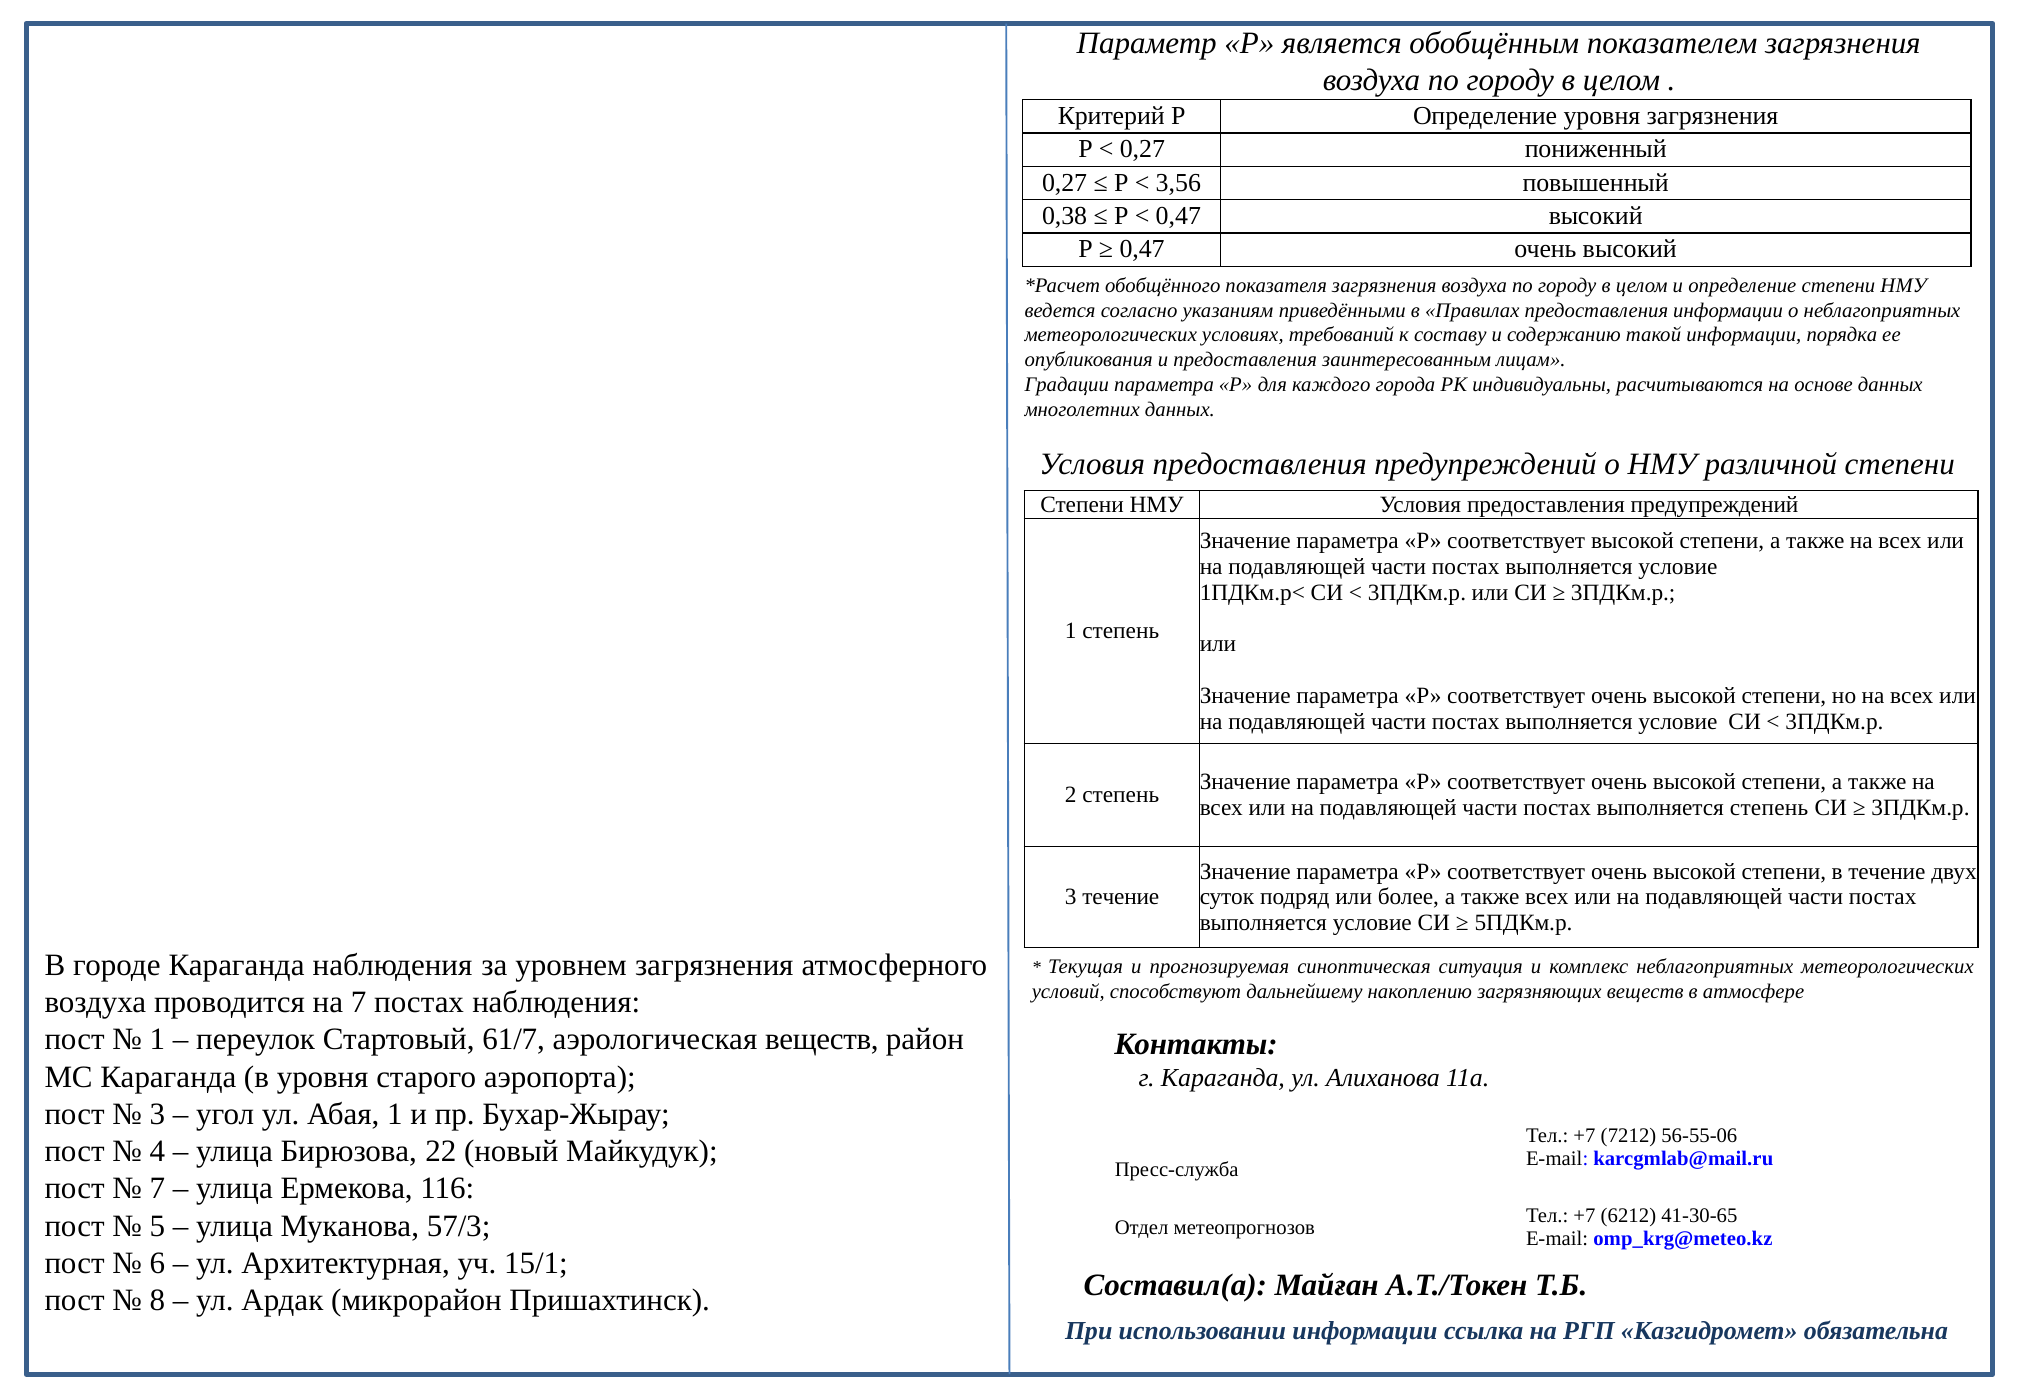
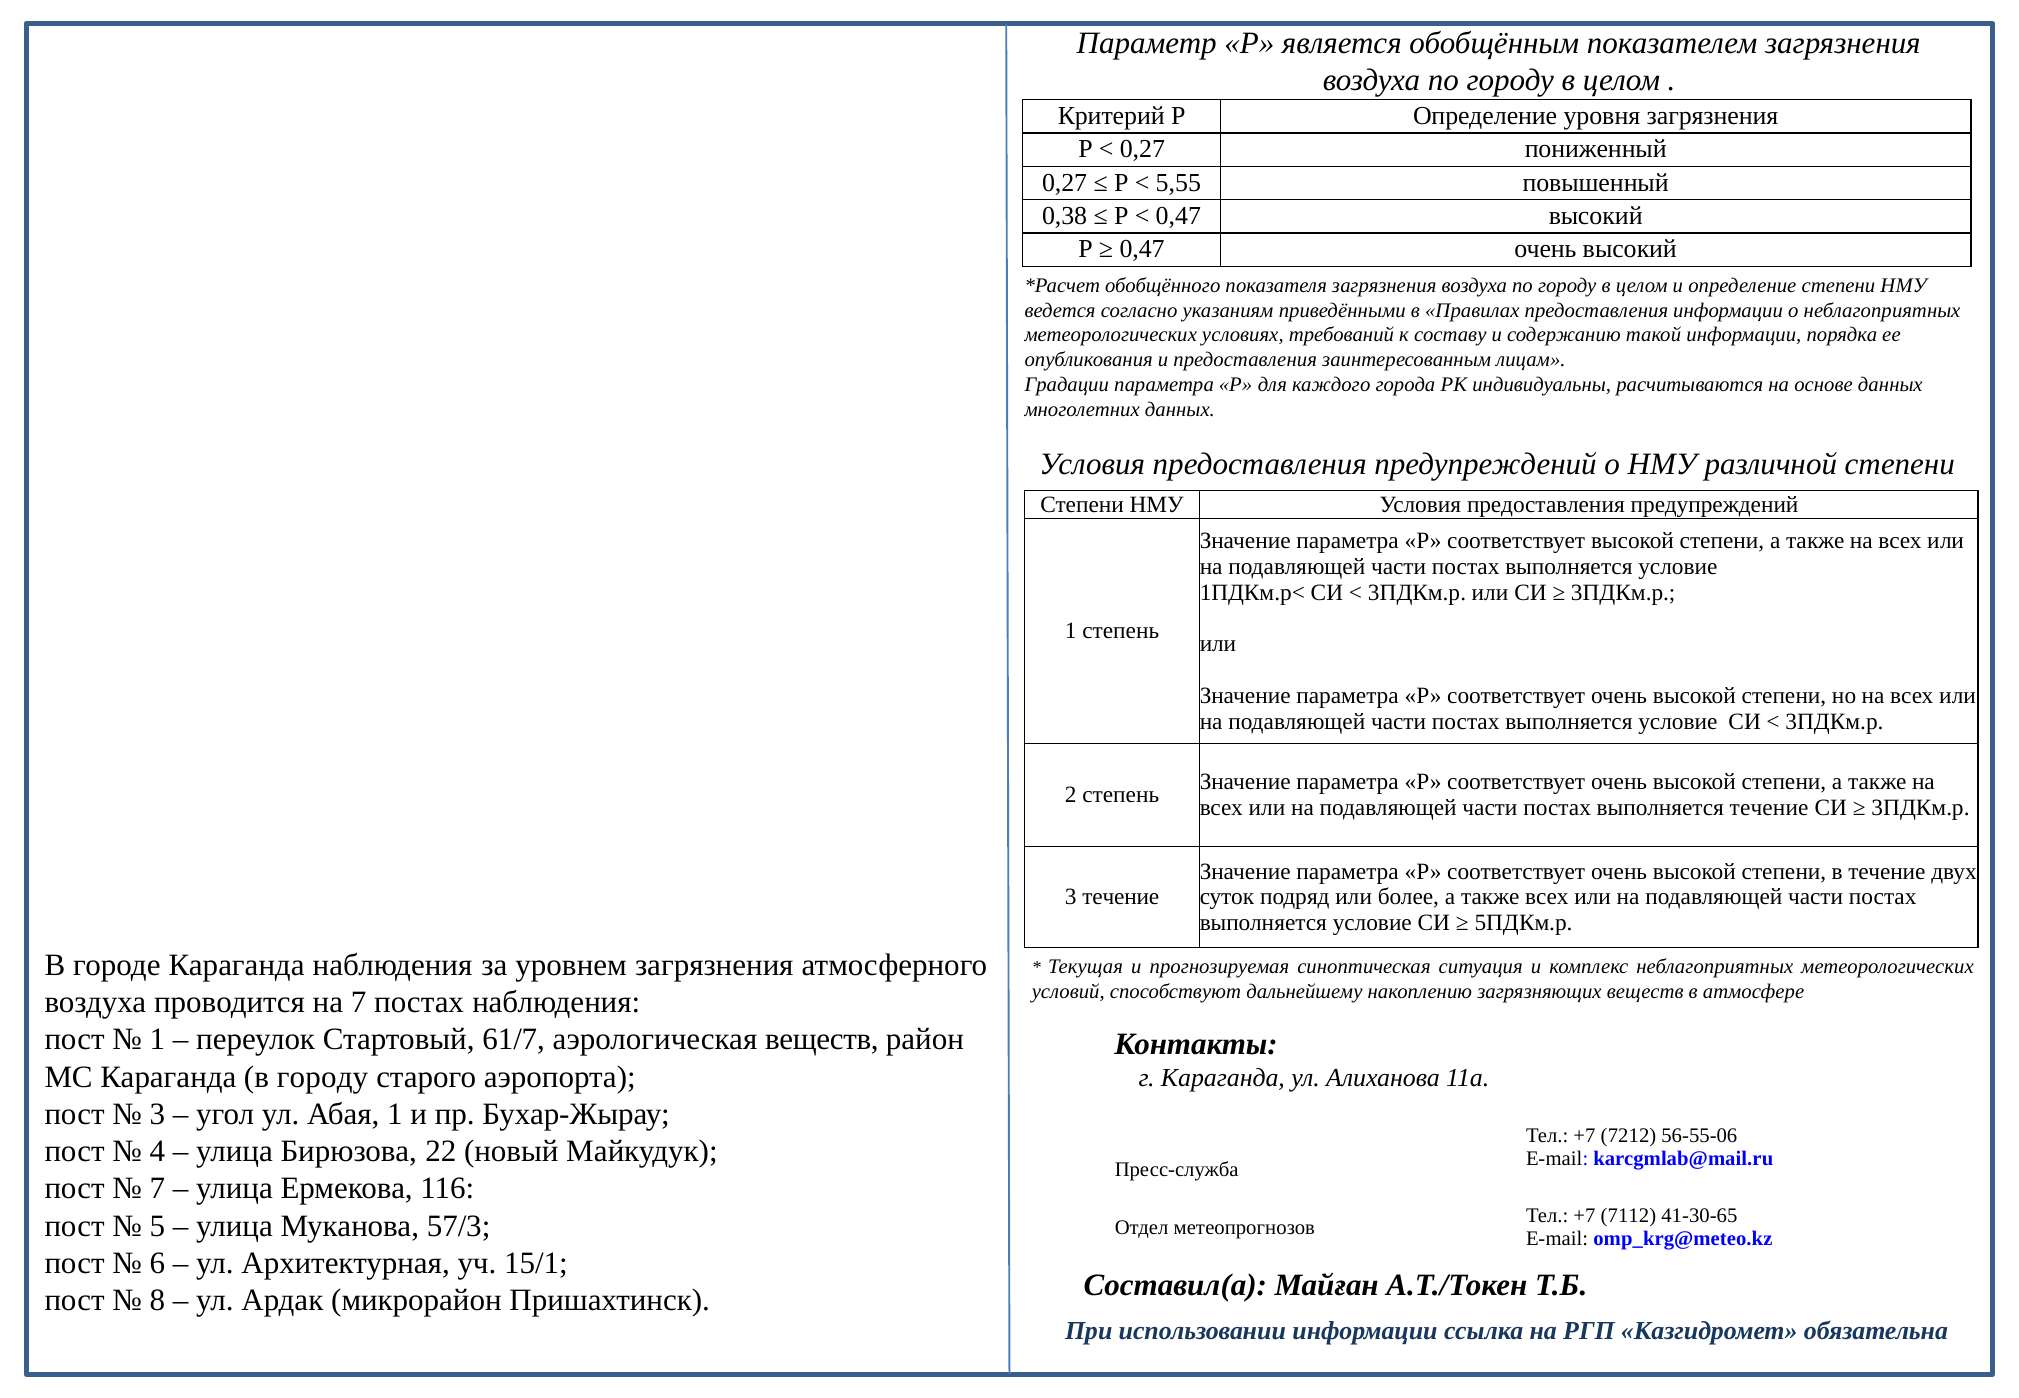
3,56: 3,56 -> 5,55 (1178, 183)
выполняется степень: степень -> течение (1769, 808)
в уровня: уровня -> городу (323, 1077)
6212: 6212 -> 7112 (1628, 1216)
